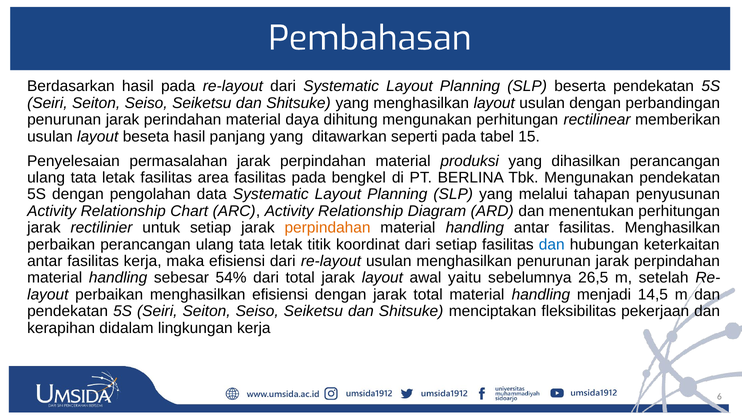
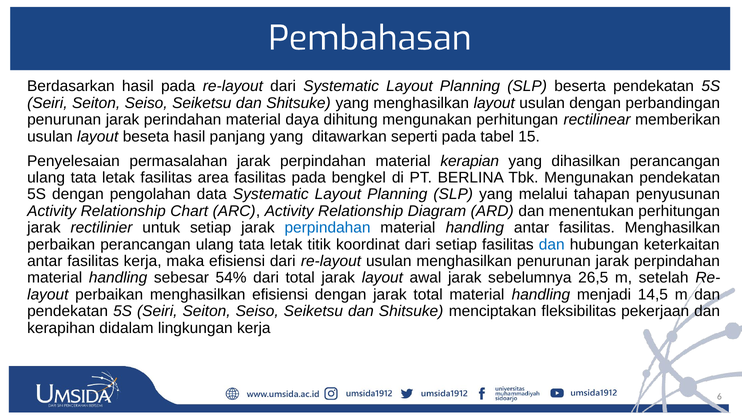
produksi: produksi -> kerapian (470, 161)
perpindahan colour: orange -> blue (328, 228)
awal yaitu: yaitu -> jarak (465, 278)
